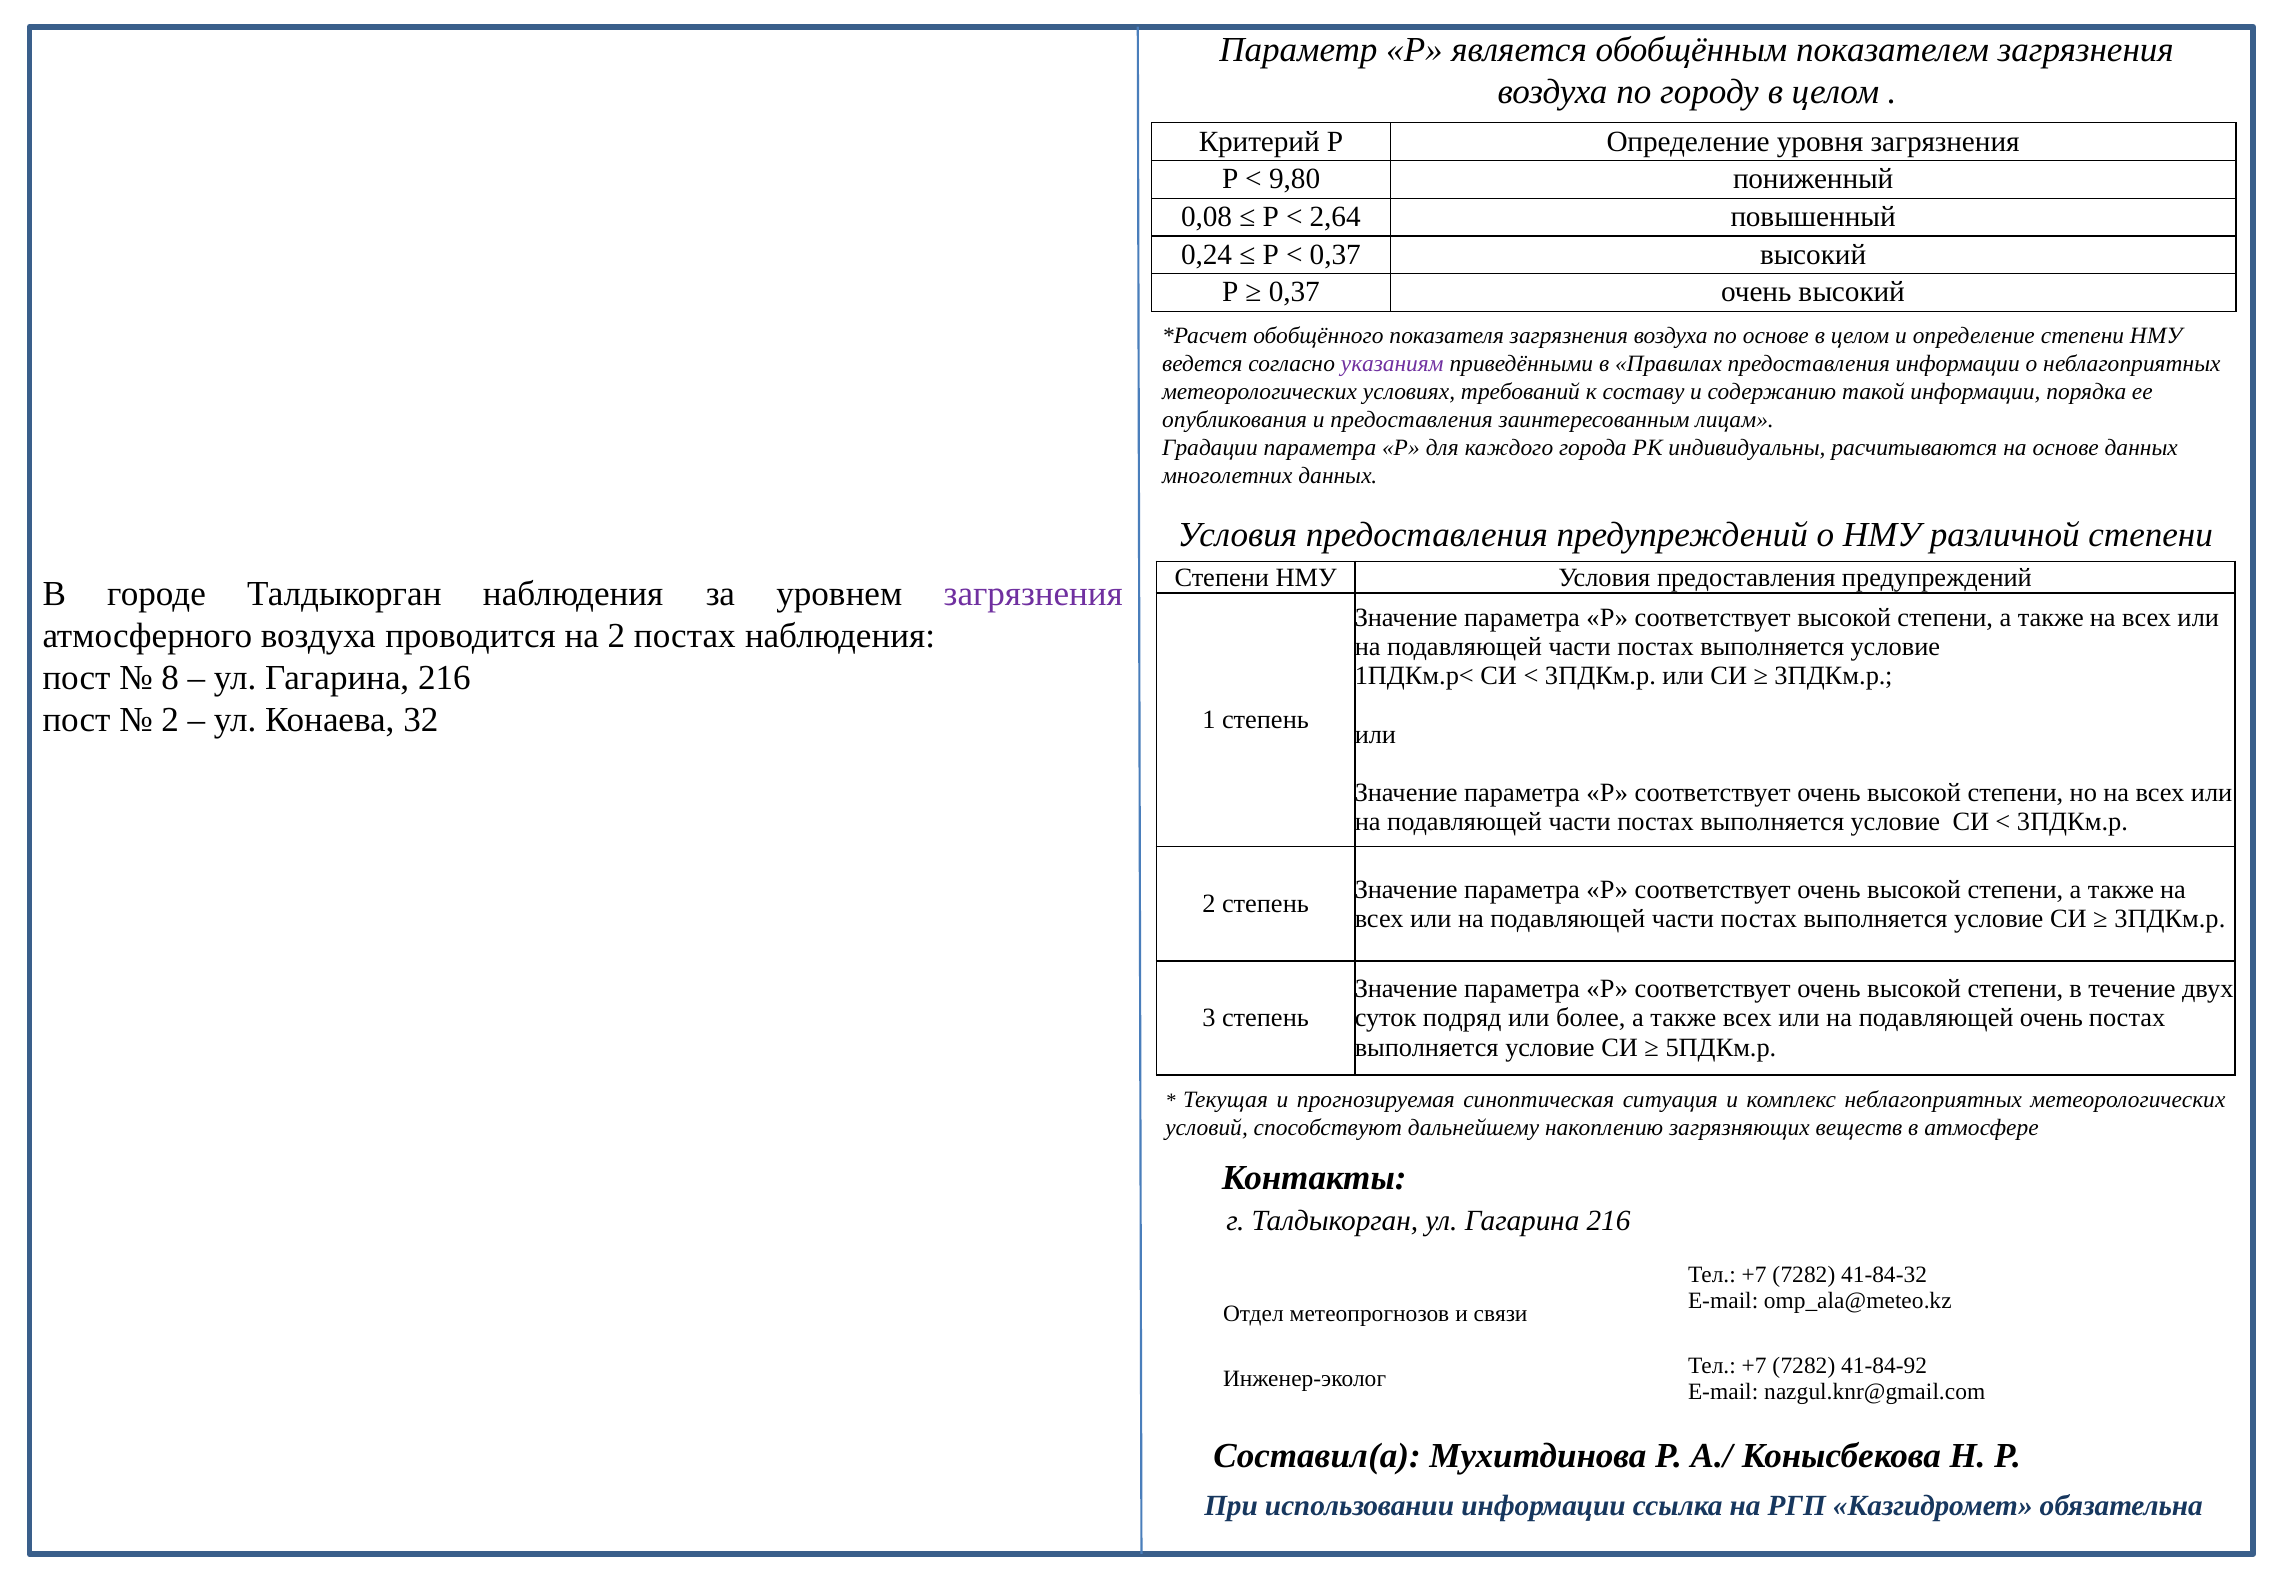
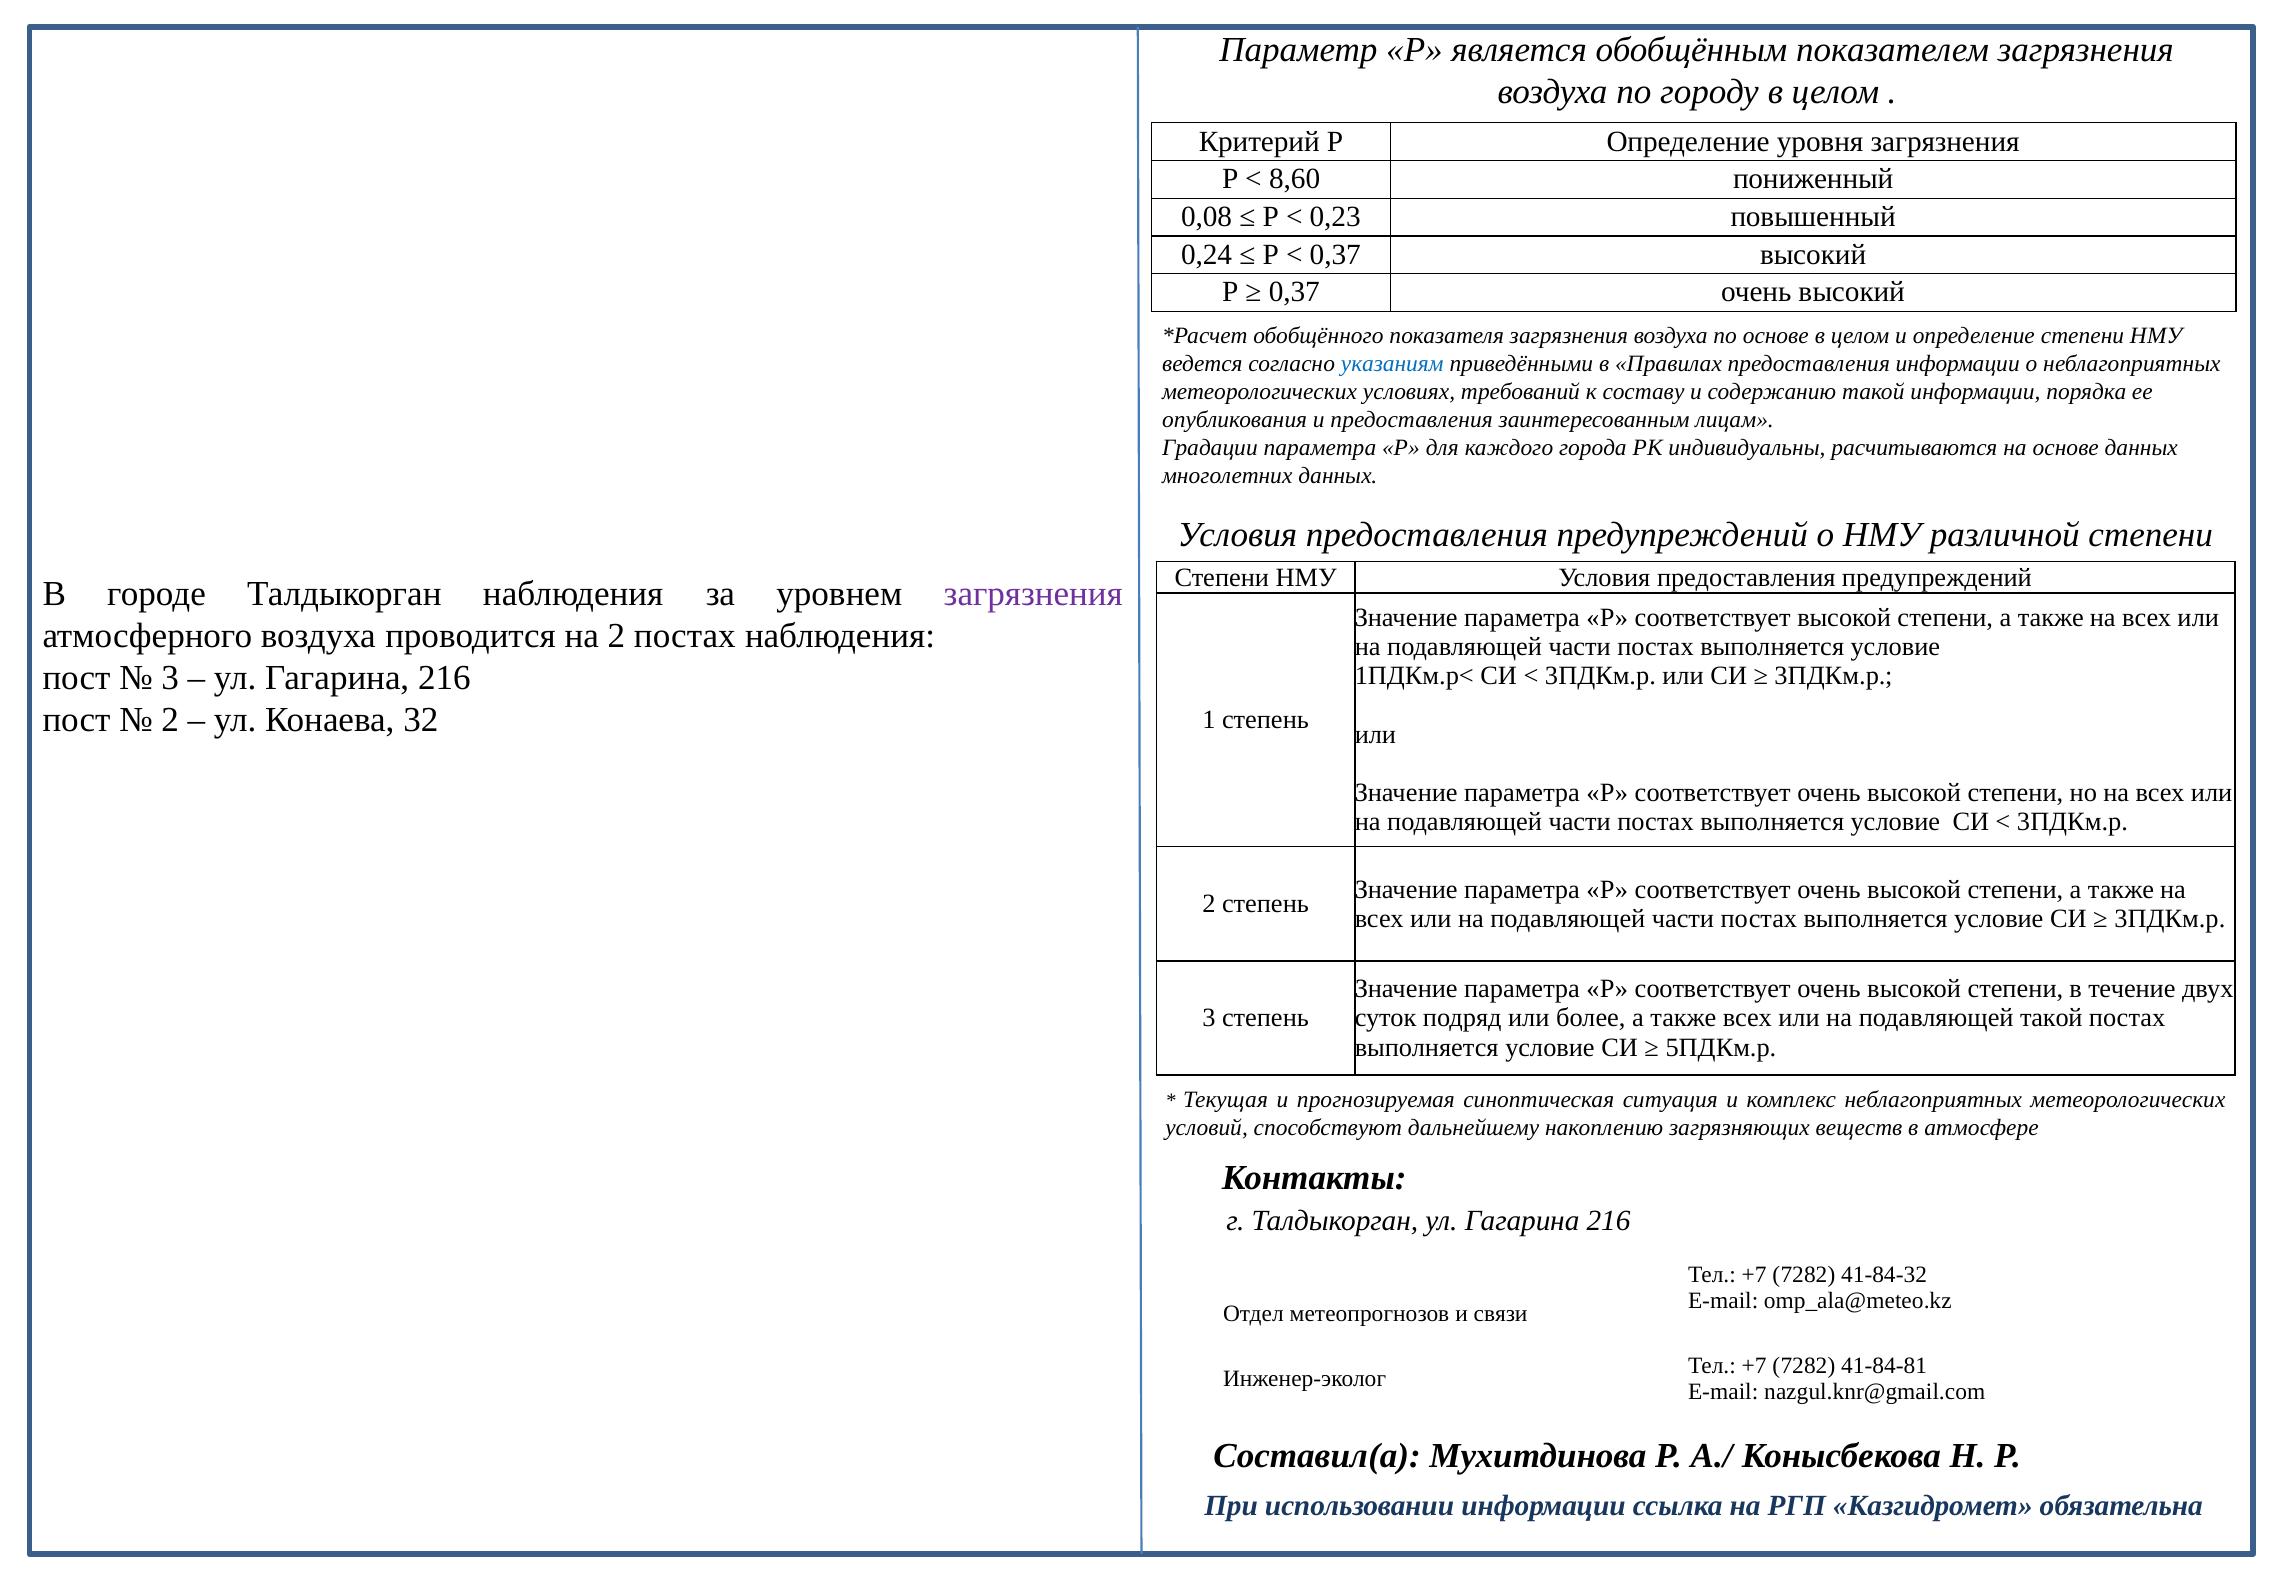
9,80: 9,80 -> 8,60 (1295, 179)
2,64: 2,64 -> 0,23 (1335, 217)
указаниям colour: purple -> blue (1392, 363)
8: 8 -> 3 (170, 678)
подавляющей очень: очень -> такой (2051, 1018)
41-84-92: 41-84-92 -> 41-84-81 (1884, 1365)
